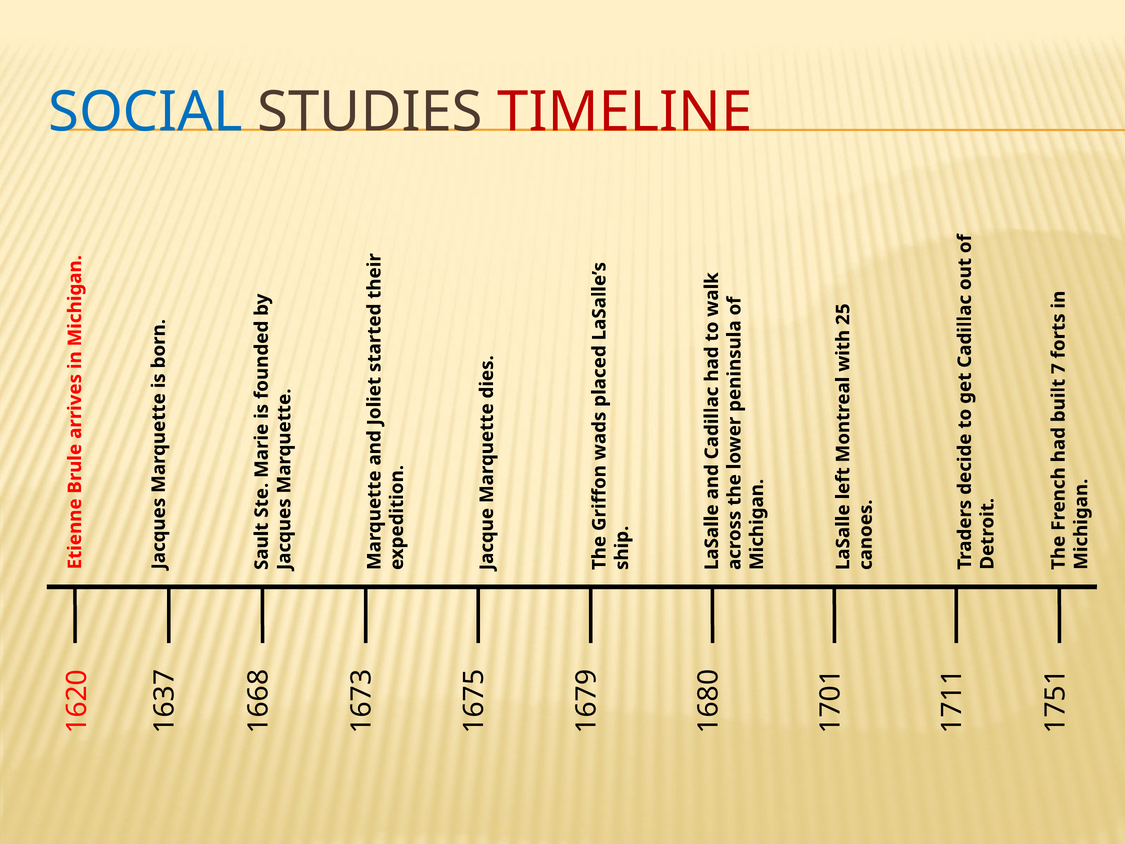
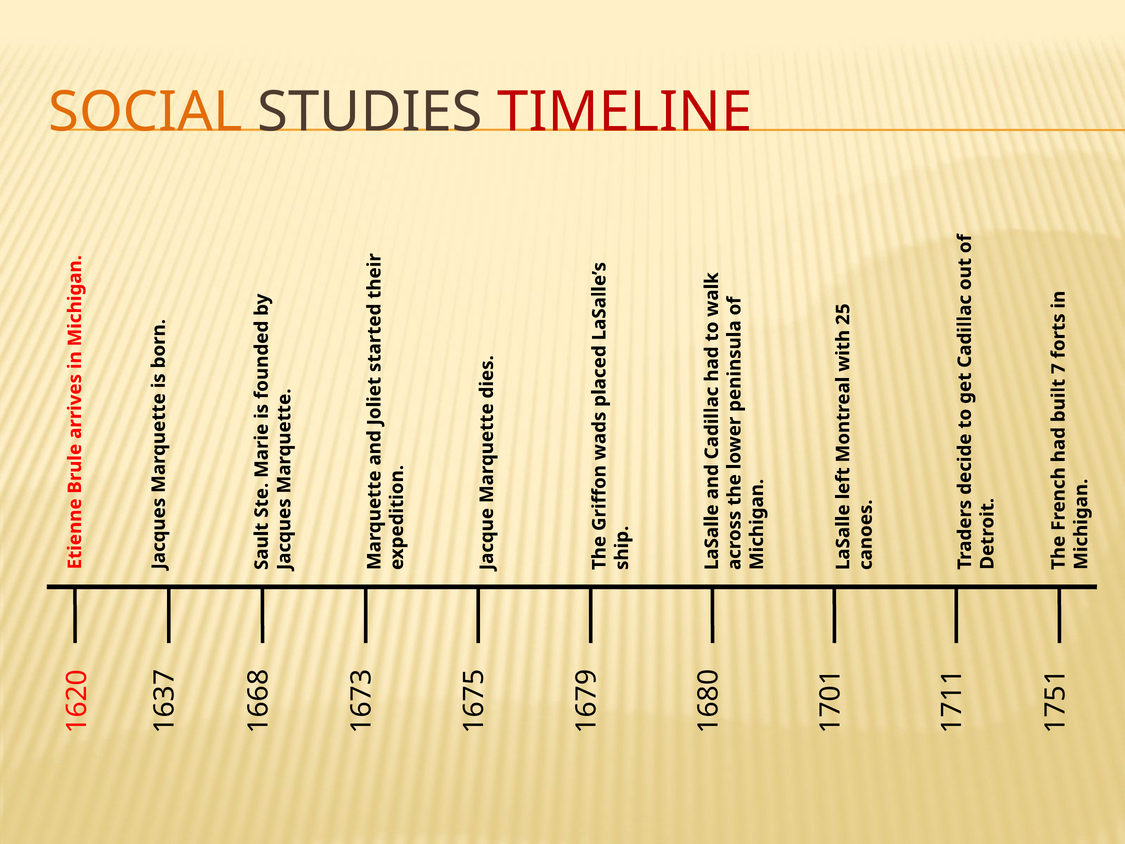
SOCIAL colour: blue -> orange (146, 112)
